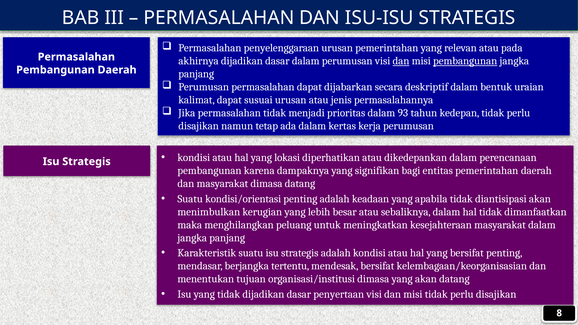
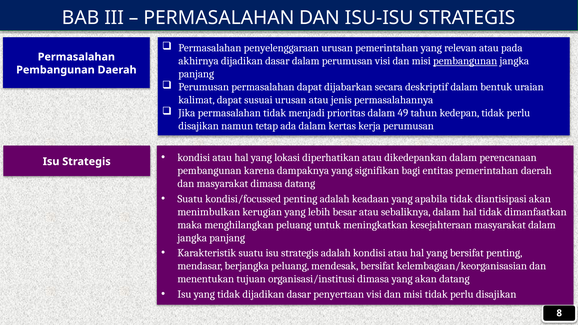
dan underline: present -> none (401, 61)
93: 93 -> 49 (403, 113)
kondisi/orientasi: kondisi/orientasi -> kondisi/focussed (243, 199)
berjangka tertentu: tertentu -> peluang (290, 266)
